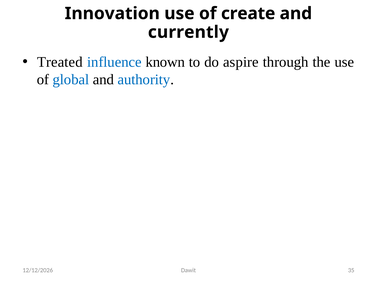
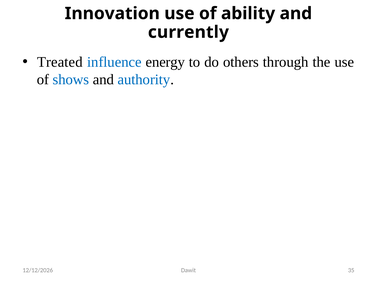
create: create -> ability (248, 13)
known: known -> energy (165, 62)
aspire: aspire -> others (241, 62)
global: global -> shows (71, 80)
